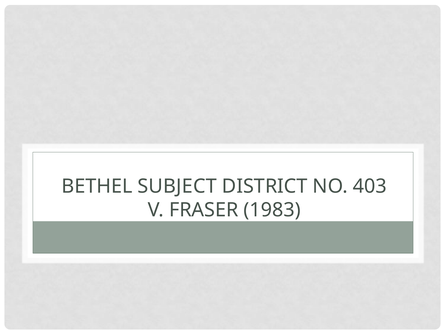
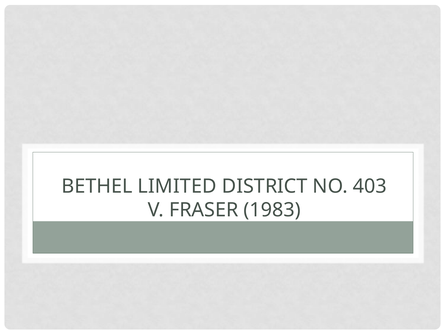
SUBJECT: SUBJECT -> LIMITED (177, 186)
